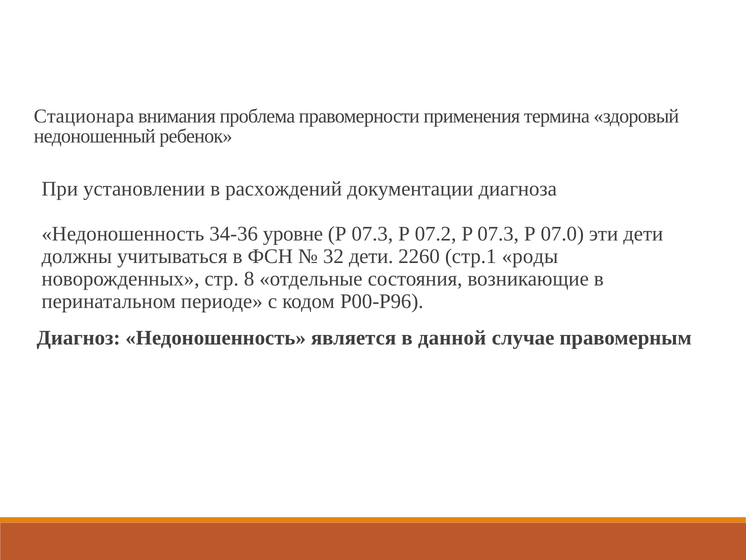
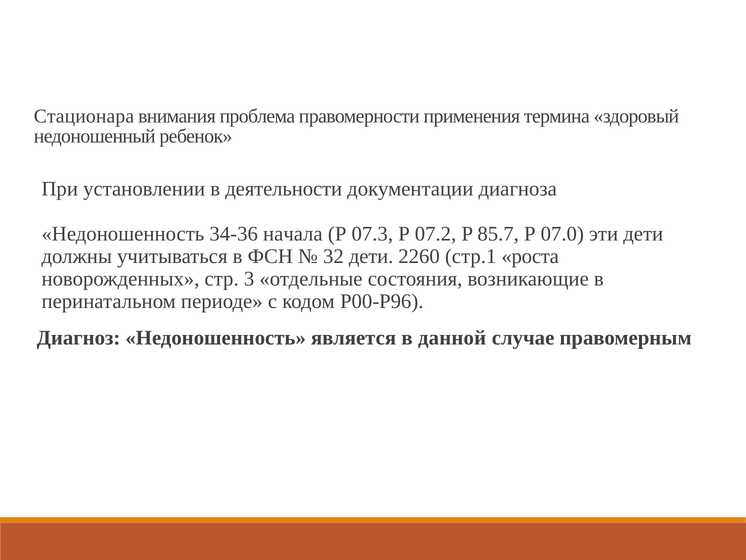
расхождений: расхождений -> деятельности (284, 189)
уровне: уровне -> начала (293, 234)
07.2 P 07.3: 07.3 -> 85.7 (498, 234)
роды: роды -> роста (530, 256)
8: 8 -> 3 (249, 278)
